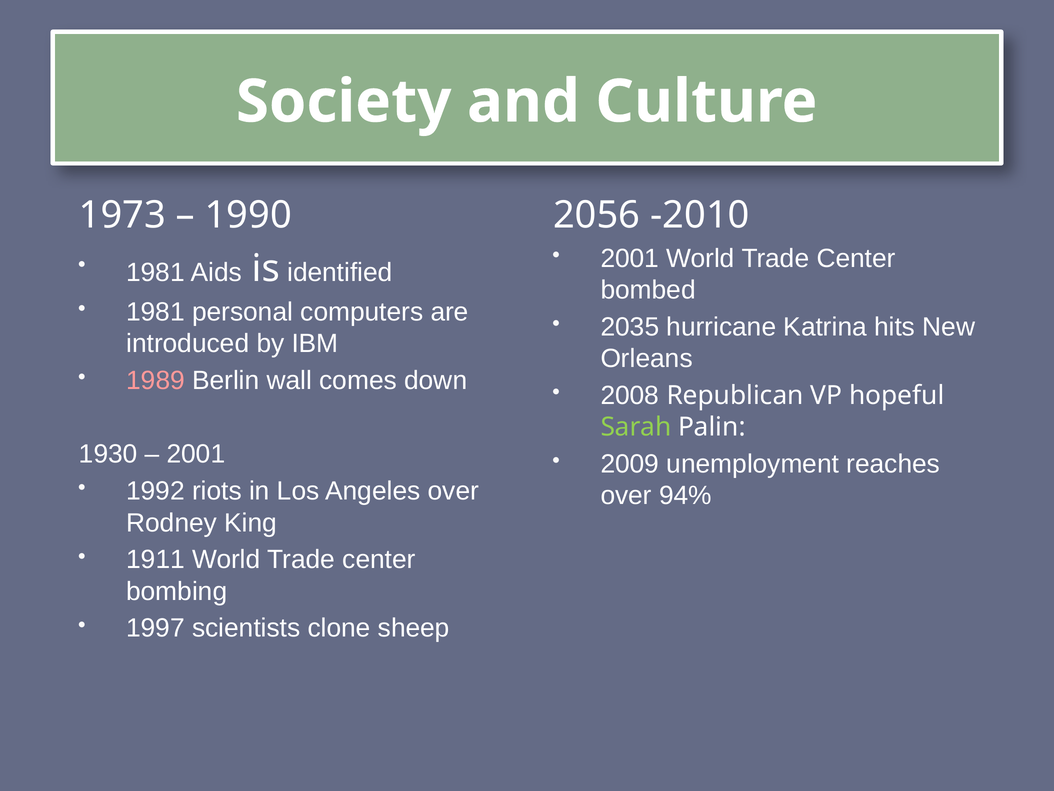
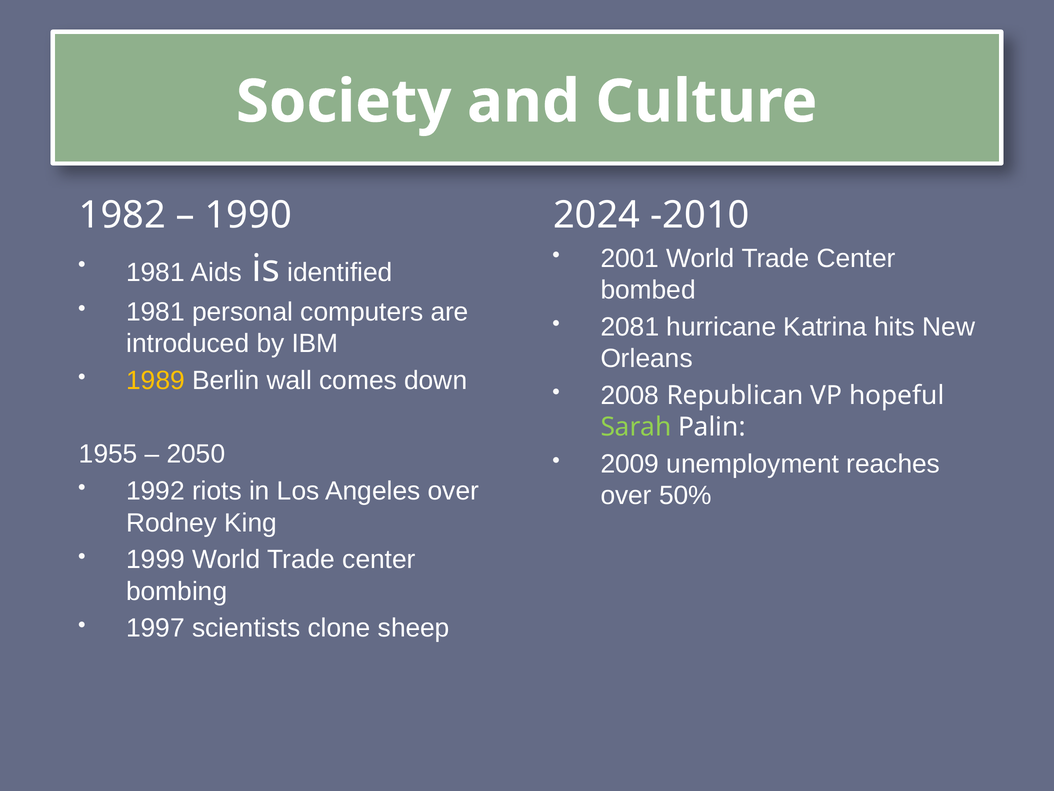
1973: 1973 -> 1982 (122, 215)
2056: 2056 -> 2024 (597, 215)
2035: 2035 -> 2081 (630, 327)
1989 colour: pink -> yellow (156, 380)
1930: 1930 -> 1955 (108, 454)
2001: 2001 -> 2050 (196, 454)
94%: 94% -> 50% (685, 495)
1911: 1911 -> 1999 (156, 559)
